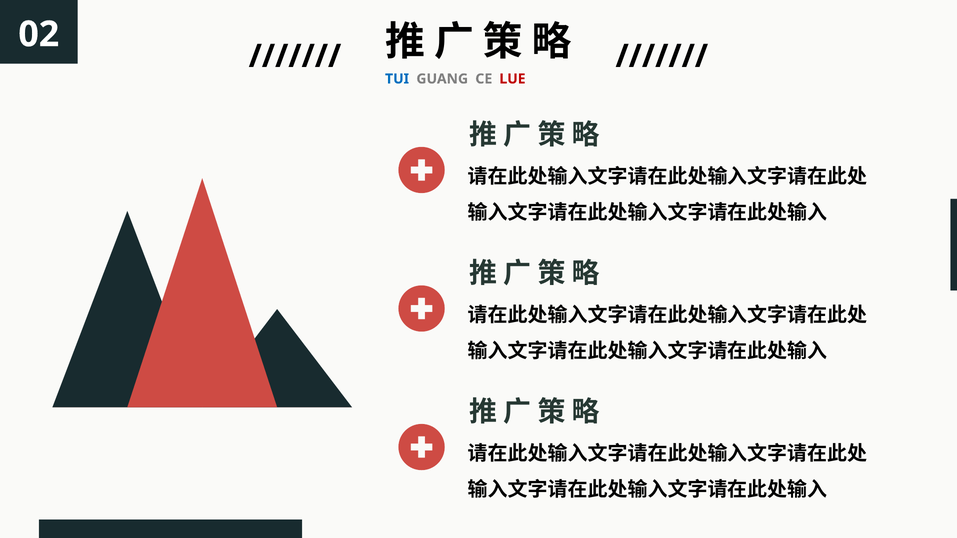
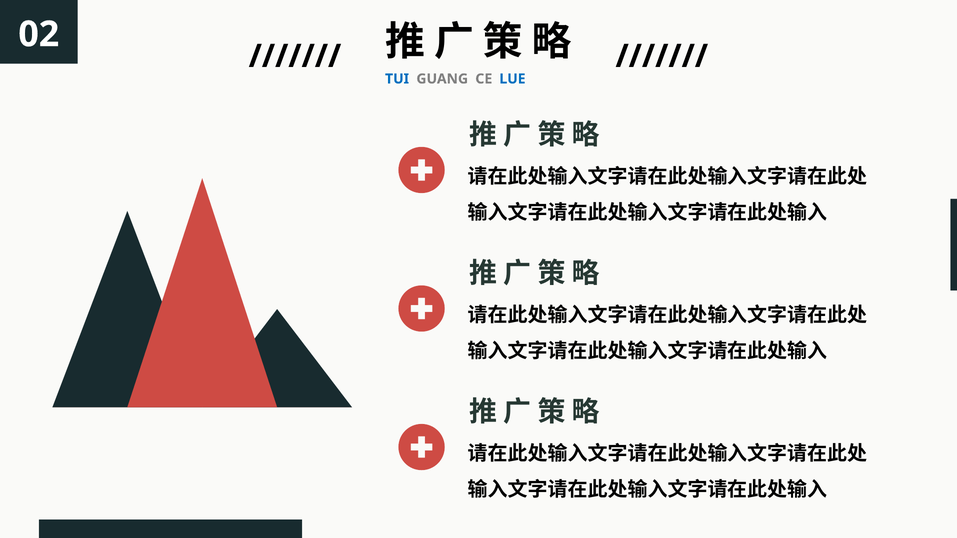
LUE colour: red -> blue (513, 79)
